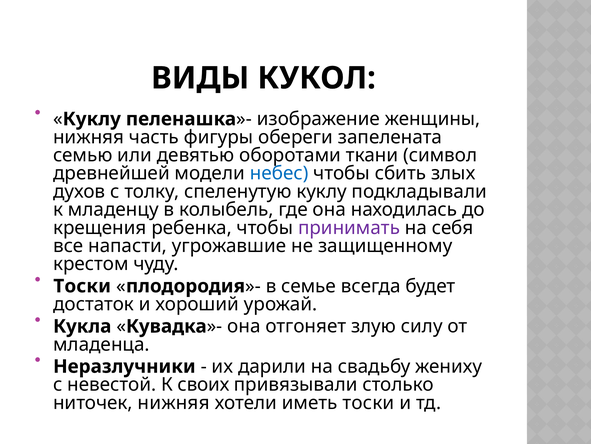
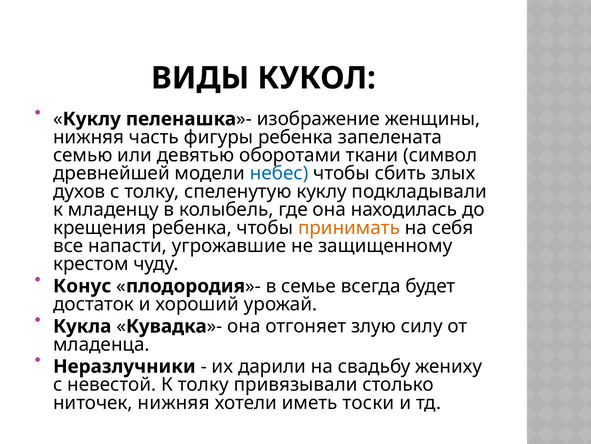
фигуры обереги: обереги -> ребенка (296, 137)
принимать colour: purple -> orange (349, 227)
Тоски: Тоски -> Конус (82, 286)
К своих: своих -> толку (203, 384)
